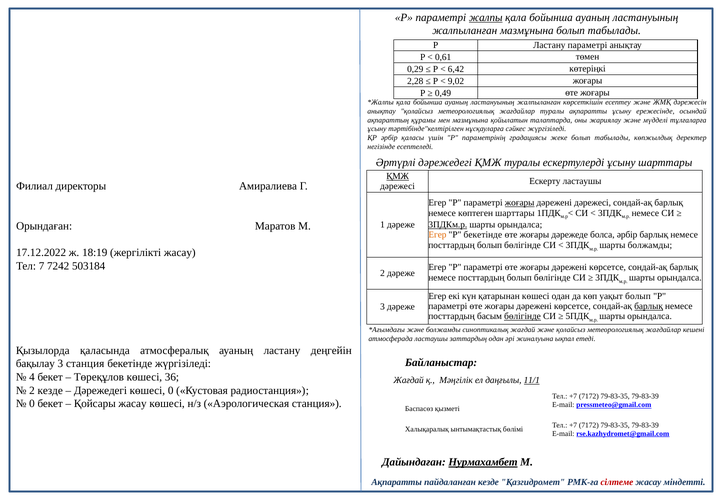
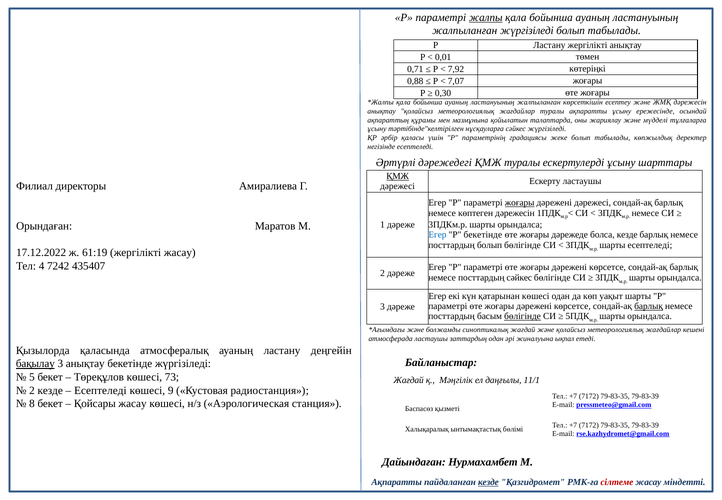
жалпыланған мазмұнына: мазмұнына -> жүргізіледі (527, 31)
Ластану параметрі: параметрі -> жергілікті (588, 45)
0,61: 0,61 -> 0,01 (443, 57)
0,29: 0,29 -> 0,71 (415, 69)
6,42: 6,42 -> 7,92 (456, 69)
2,28: 2,28 -> 0,88 (415, 81)
9,02: 9,02 -> 7,07 (456, 81)
0,49: 0,49 -> 0,30 (443, 93)
көптеген шарттары: шарттары -> дәрежесін (515, 213)
3ПДКм.р underline: present -> none (448, 225)
Егер colour: orange -> blue (437, 235)
болса әрбір: әрбір -> кезде (627, 235)
шарты болжамды: болжамды -> есептеледі (650, 245)
18:19: 18:19 -> 61:19 (95, 252)
7: 7 -> 4 (42, 266)
503184: 503184 -> 435407 (89, 266)
болып: болып -> сәйкес (519, 278)
уақыт болып: болып -> шарты (638, 296)
бақылау underline: none -> present (35, 364)
3 станция: станция -> анықтау (85, 364)
4: 4 -> 5 (32, 377)
36: 36 -> 73 (172, 377)
11/1 underline: present -> none (532, 380)
Дәрежедегі: Дәрежедегі -> Есептеледі (100, 390)
көшесі 0: 0 -> 9 (171, 390)
0: 0 -> 8 (32, 404)
Нурмахамбет underline: present -> none (483, 462)
кезде underline: none -> present (488, 482)
